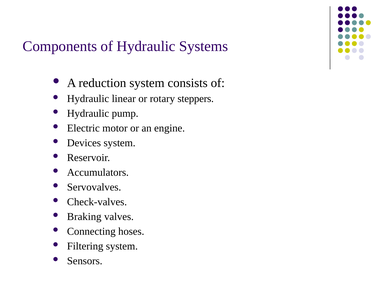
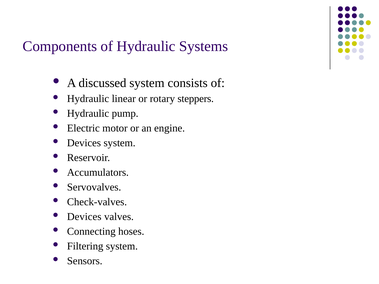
reduction: reduction -> discussed (102, 83)
Braking: Braking -> Devices (84, 217)
